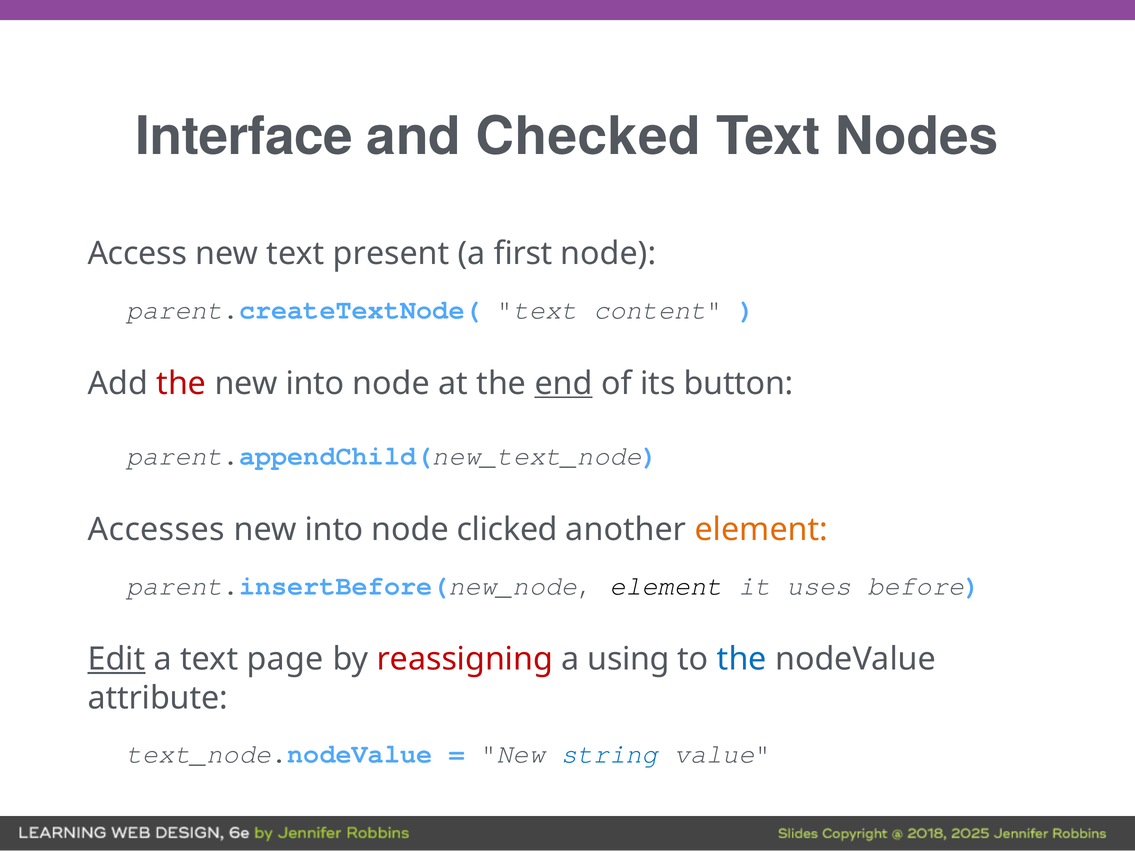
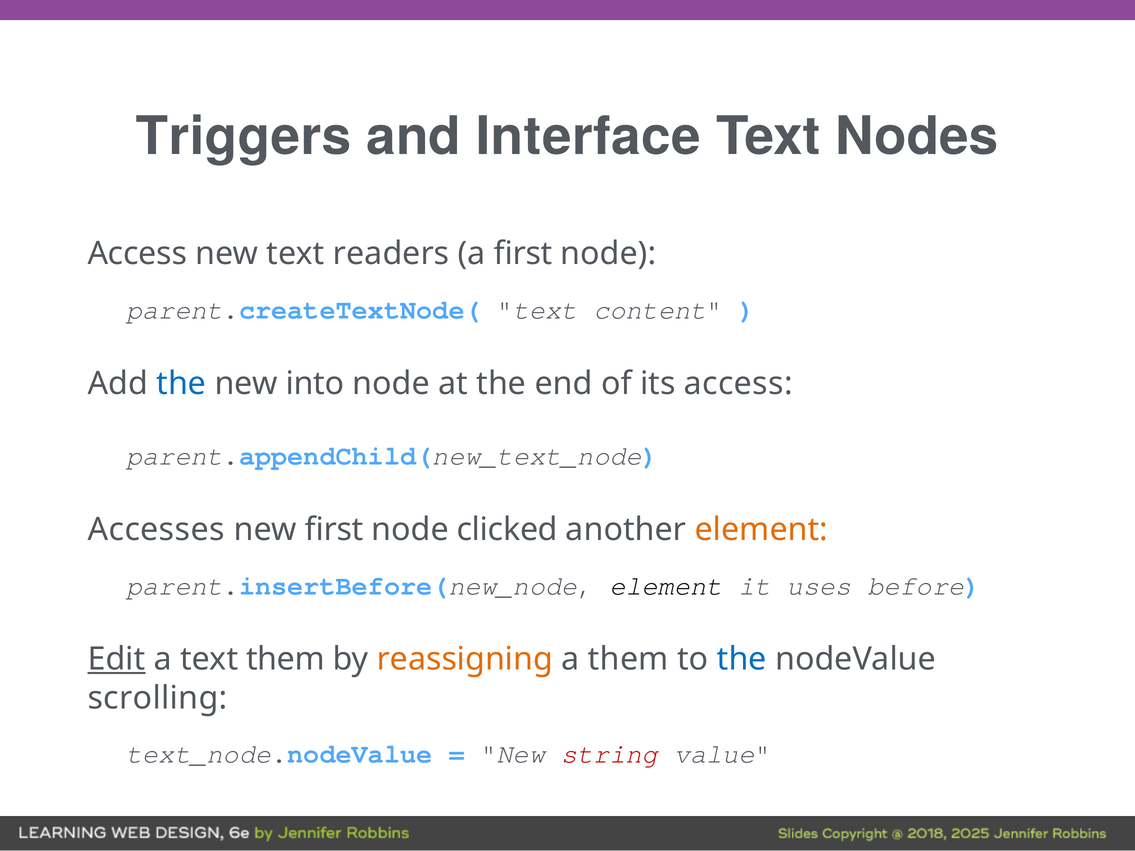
Interface: Interface -> Triggers (244, 137)
Checked: Checked -> Interface (588, 137)
present: present -> readers (391, 254)
the colour: red -> blue (181, 384)
end underline: present -> none (564, 384)
its button: button -> access (738, 384)
into: into -> first (334, 530)
text page: page -> them (286, 659)
reassigning colour: red -> orange (465, 659)
a using: using -> them (628, 659)
attribute: attribute -> scrolling (158, 698)
string colour: blue -> red (610, 754)
